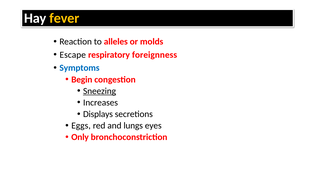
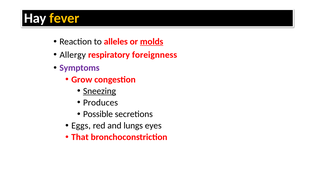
molds underline: none -> present (152, 42)
Escape: Escape -> Allergy (73, 55)
Symptoms colour: blue -> purple (79, 68)
Begin: Begin -> Grow (82, 80)
Increases: Increases -> Produces (100, 103)
Displays: Displays -> Possible (98, 114)
Only: Only -> That (80, 137)
